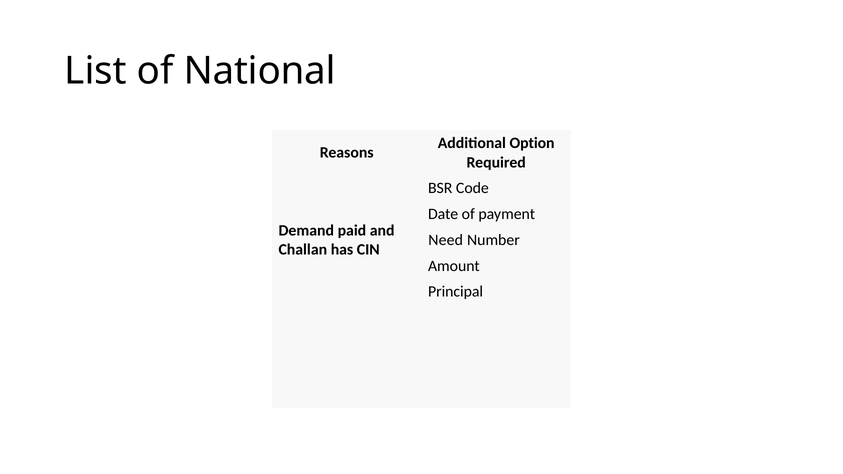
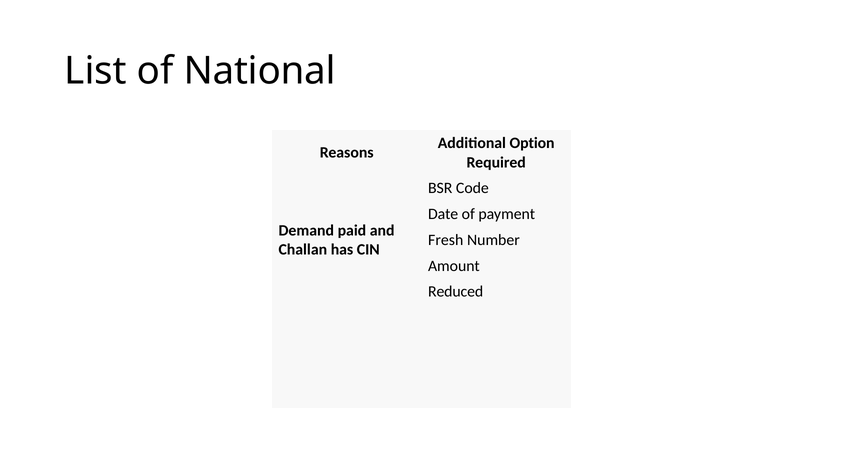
Need: Need -> Fresh (446, 240)
Principal: Principal -> Reduced (456, 292)
